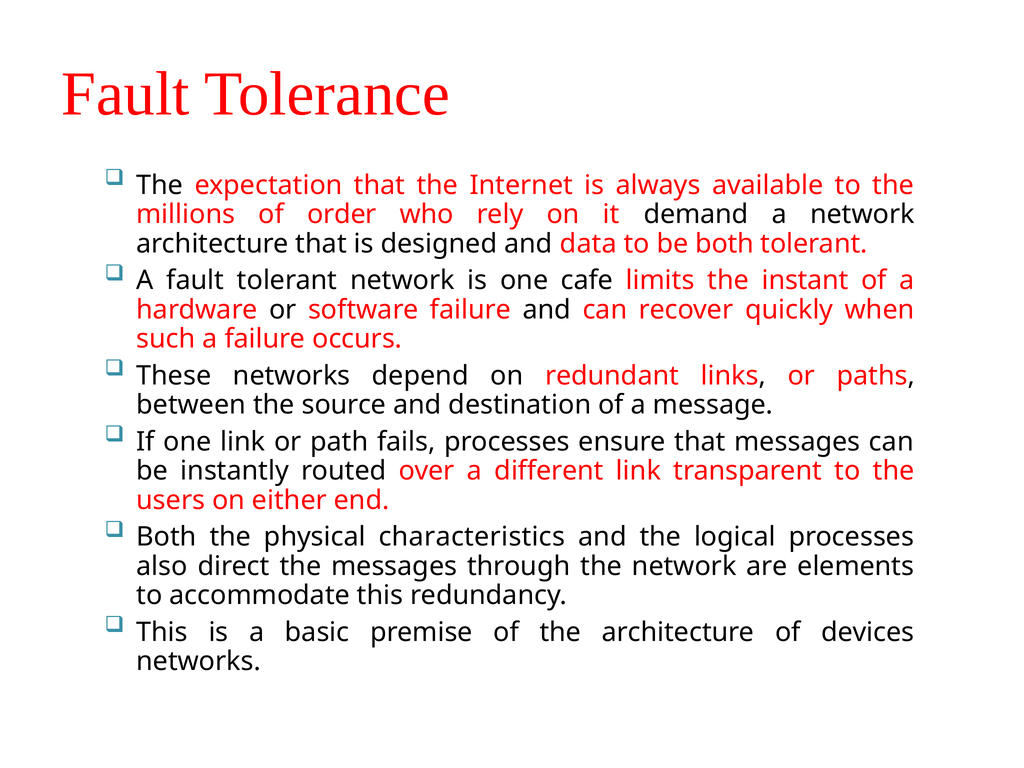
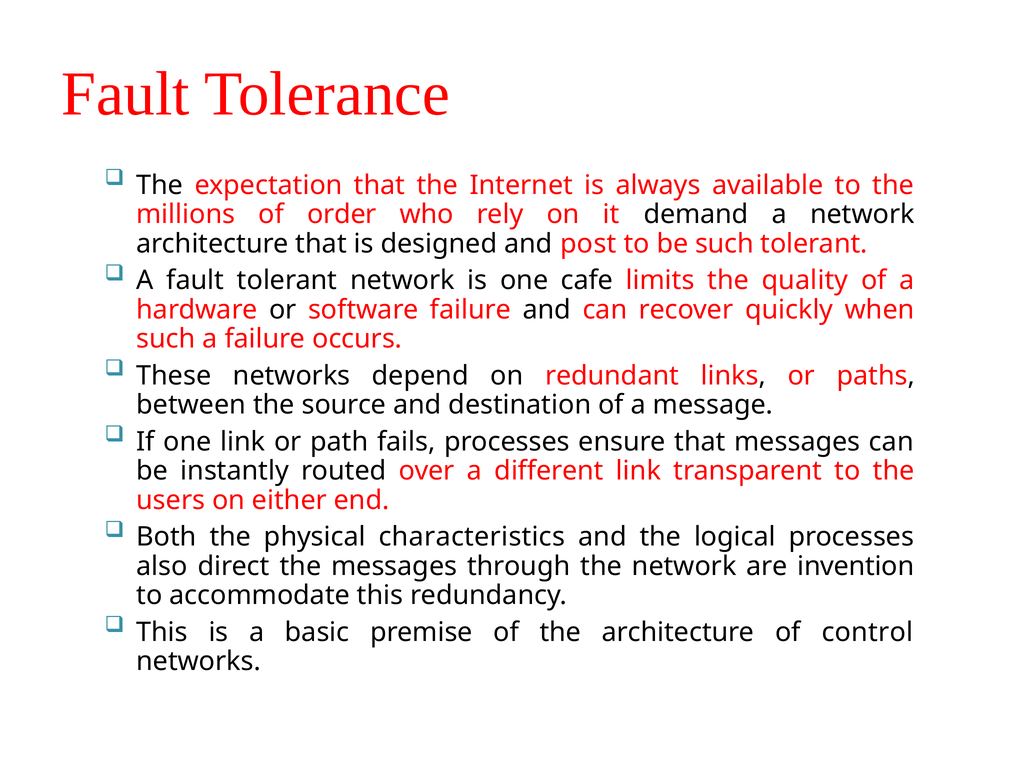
data: data -> post (588, 244)
be both: both -> such (725, 244)
instant: instant -> quality (805, 281)
elements: elements -> invention (856, 566)
devices: devices -> control (868, 632)
